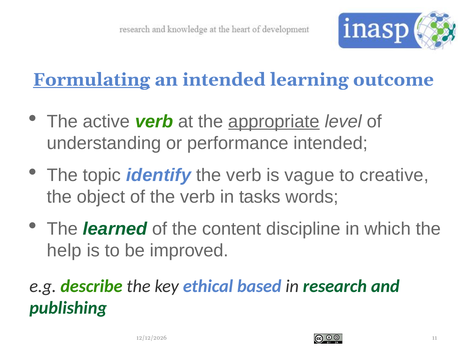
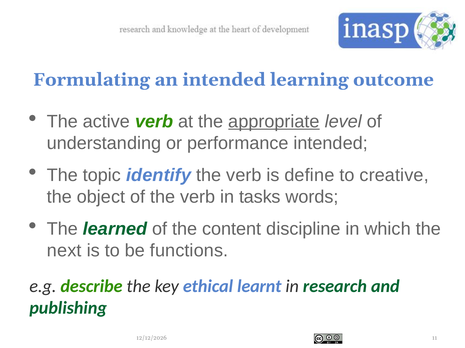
Formulating underline: present -> none (91, 80)
vague: vague -> define (309, 176)
help: help -> next (64, 251)
improved: improved -> functions (189, 251)
based: based -> learnt (259, 287)
